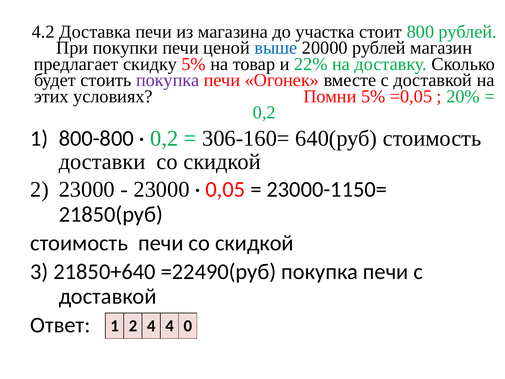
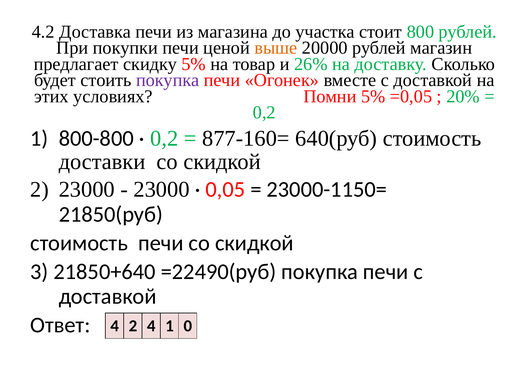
выше colour: blue -> orange (276, 48)
22%: 22% -> 26% (311, 64)
306-160=: 306-160= -> 877-160= (246, 138)
Ответ 1: 1 -> 4 (115, 326)
4 4: 4 -> 1 (170, 326)
